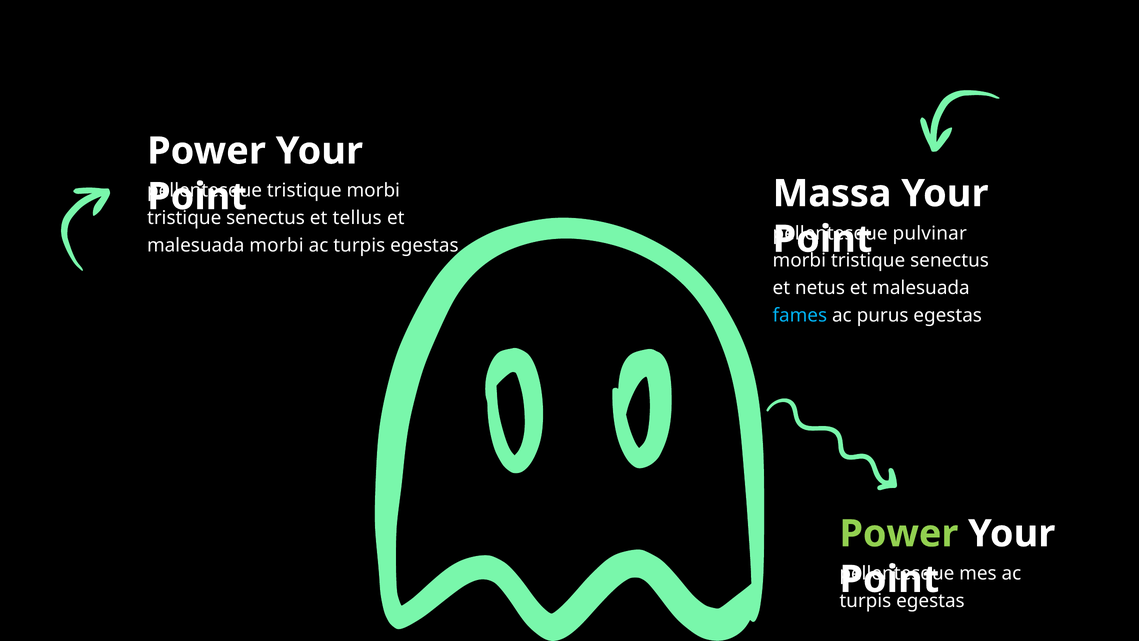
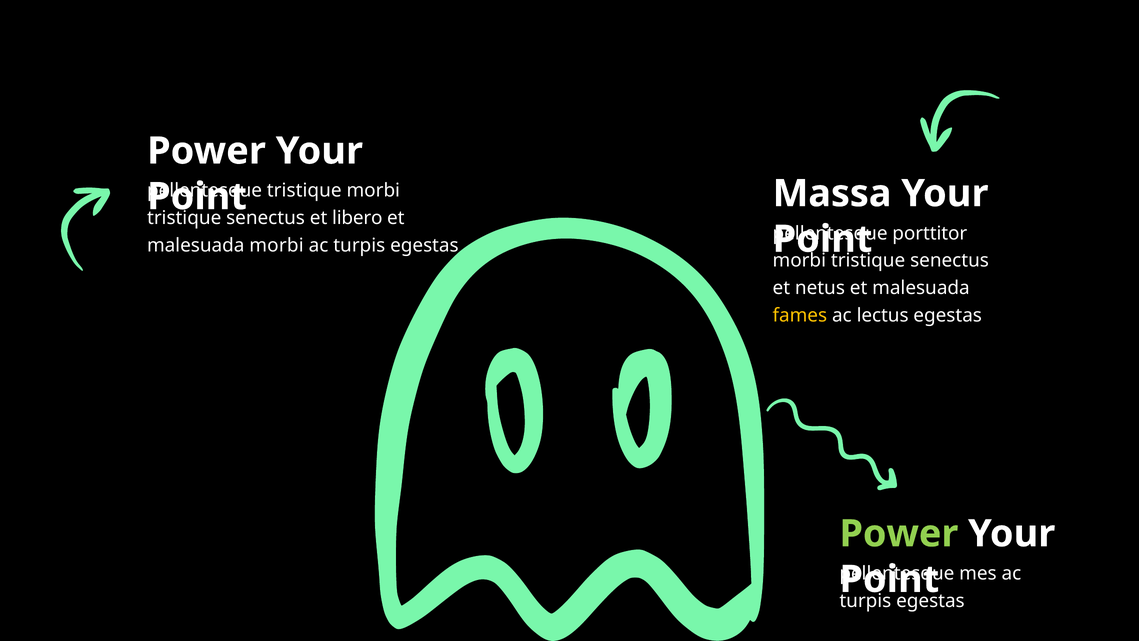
tellus: tellus -> libero (357, 218)
pulvinar: pulvinar -> porttitor (930, 233)
fames colour: light blue -> yellow (800, 315)
purus: purus -> lectus (883, 315)
